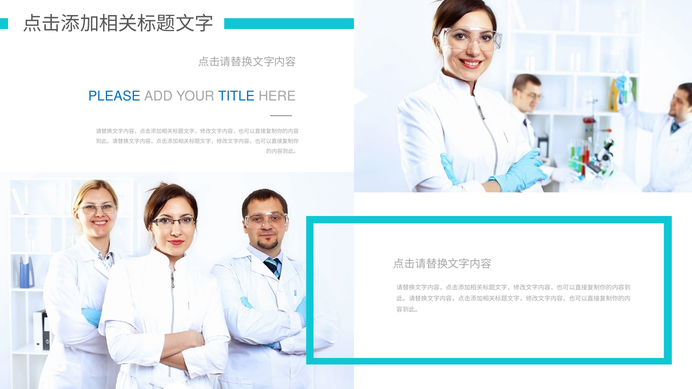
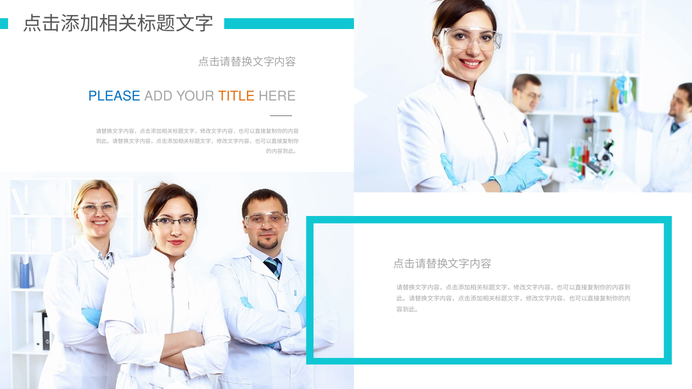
TITLE colour: blue -> orange (236, 96)
